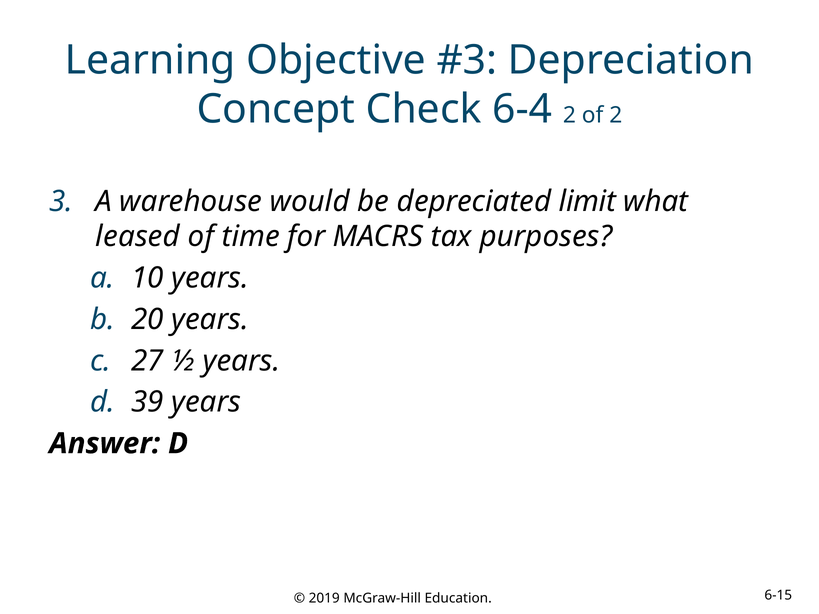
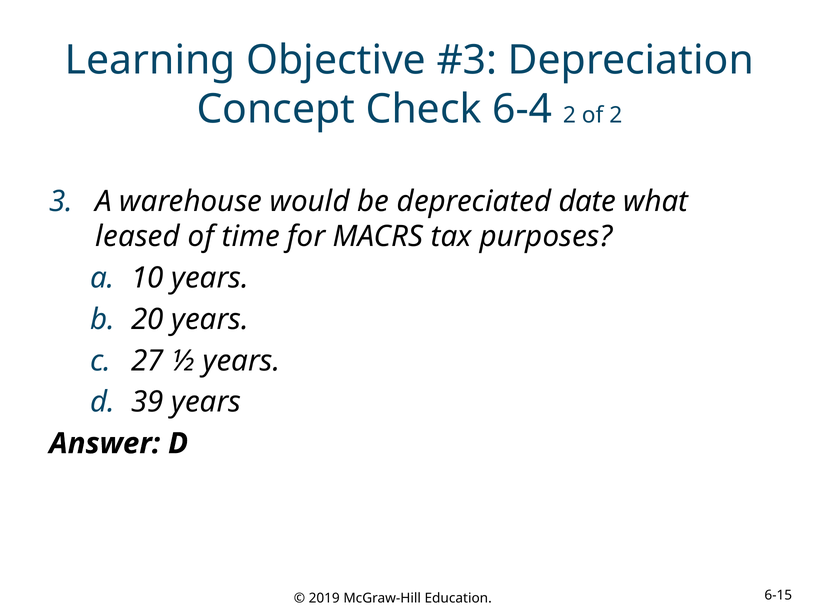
limit: limit -> date (587, 201)
